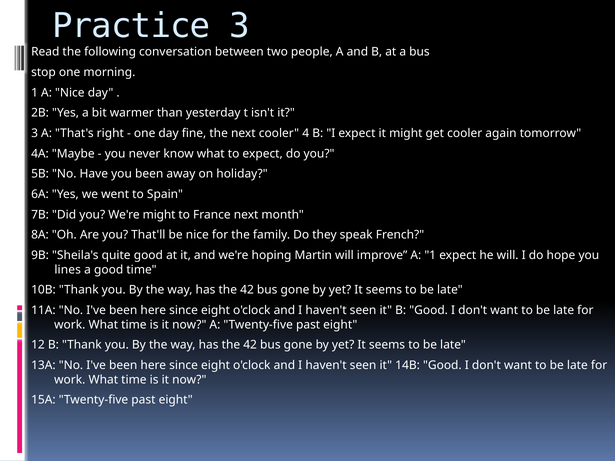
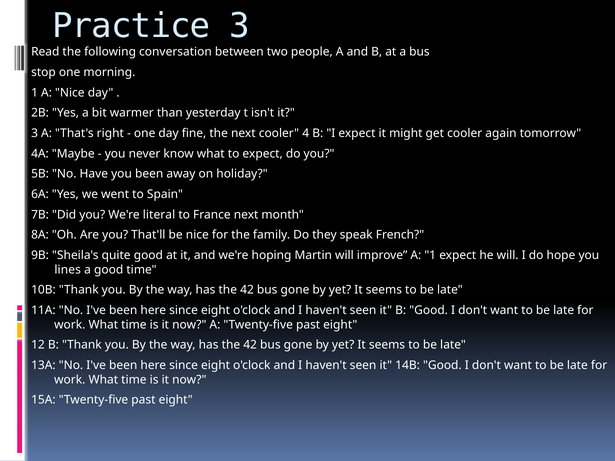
We're might: might -> literal (159, 215)
